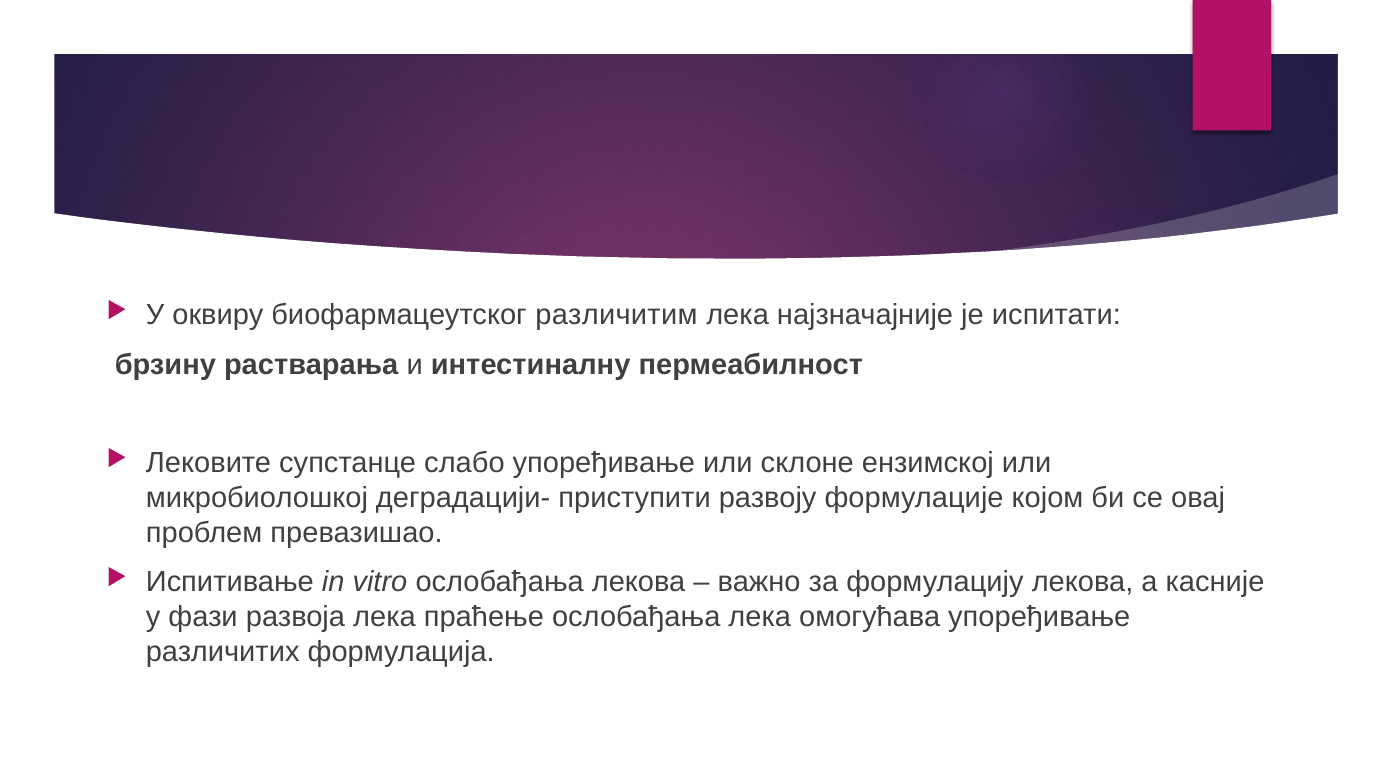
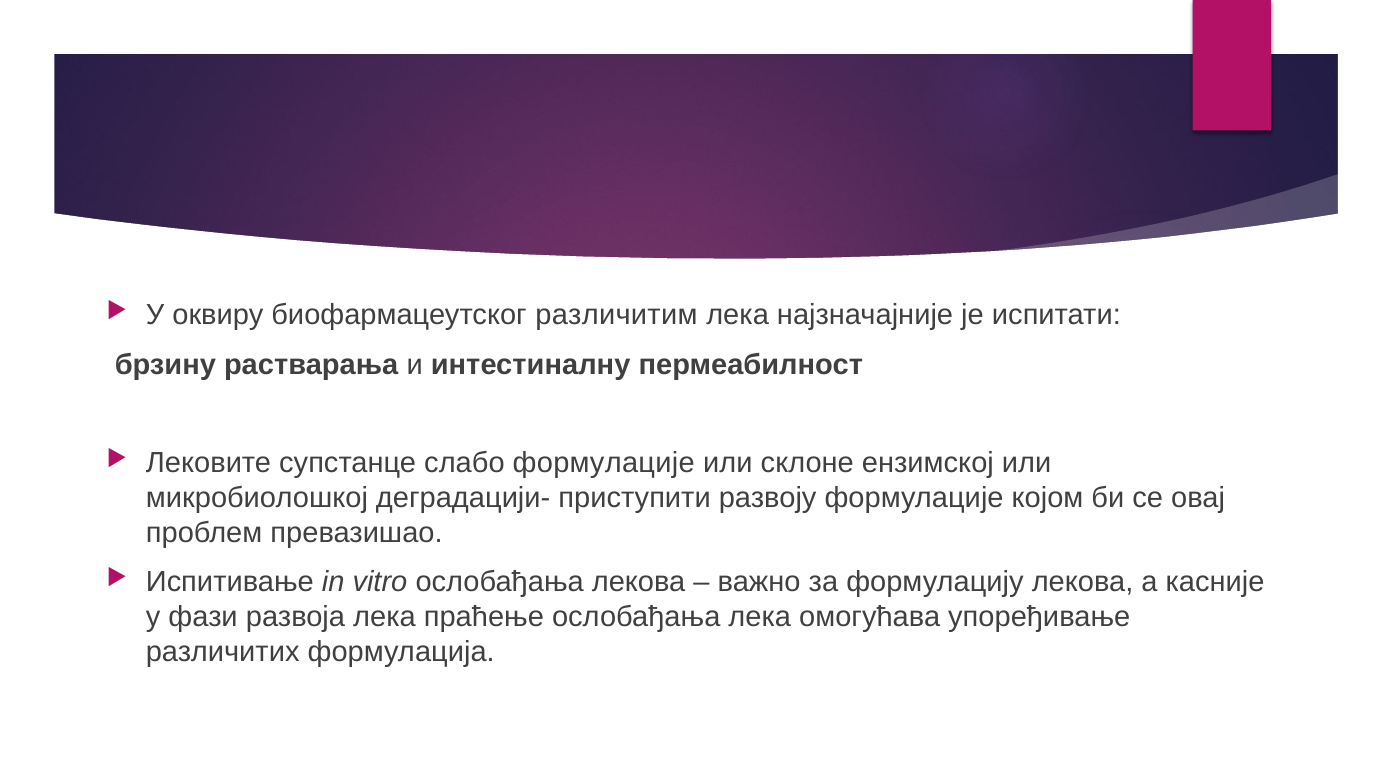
слабо упоређивање: упоређивање -> формулације (604, 464)
